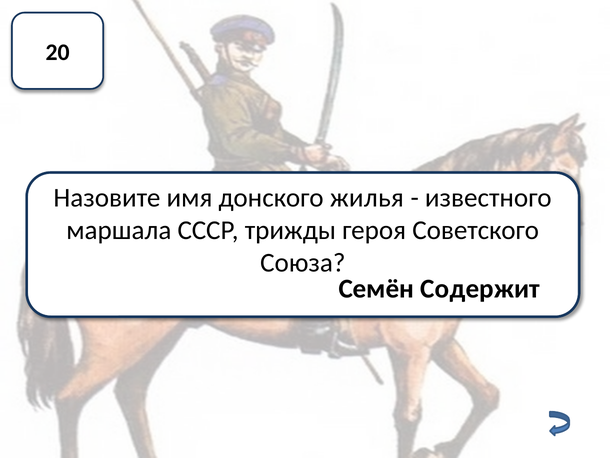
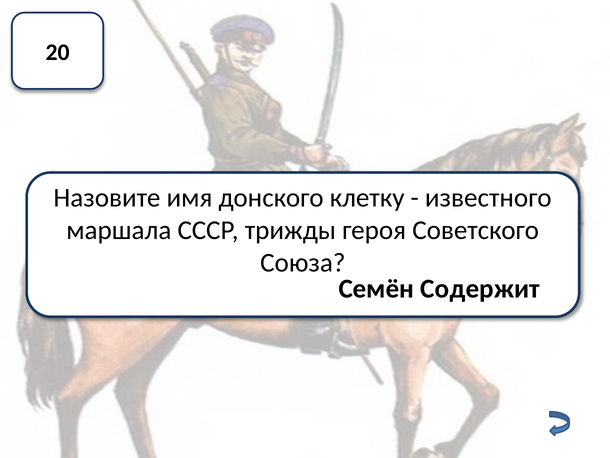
жилья: жилья -> клетку (367, 197)
